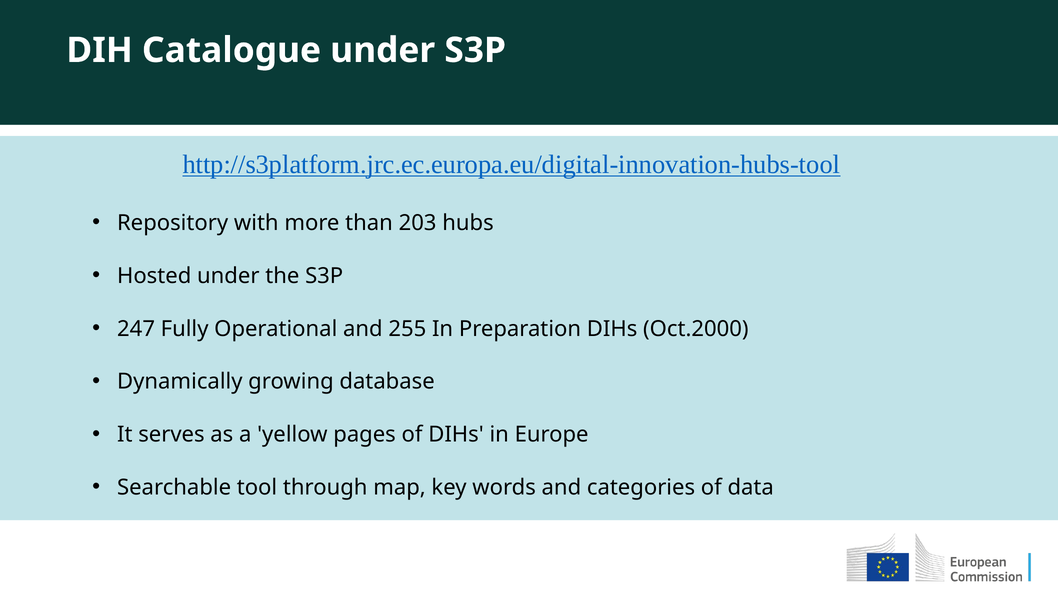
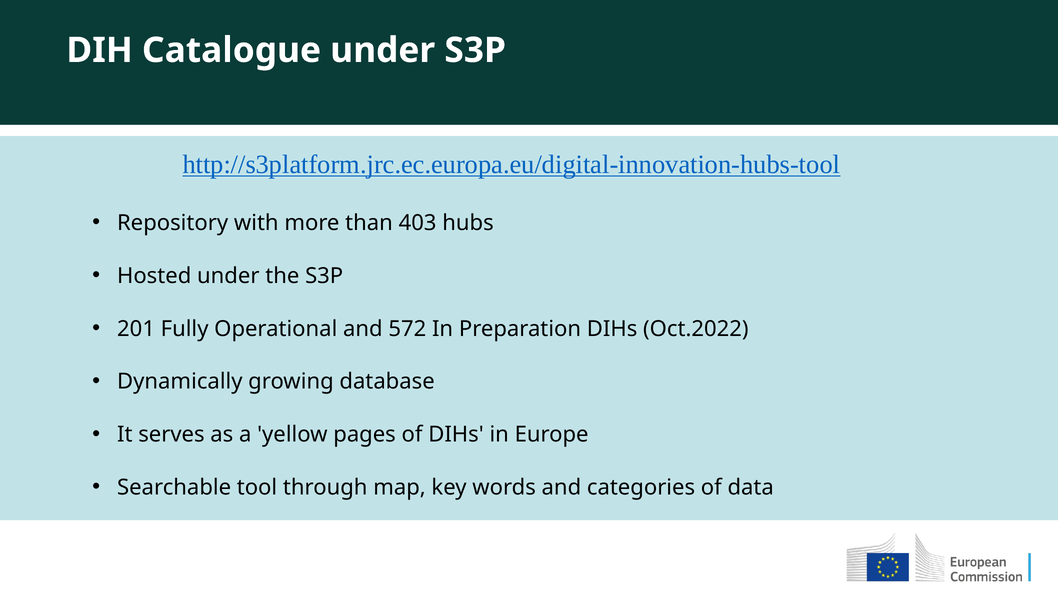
203: 203 -> 403 (418, 223)
247: 247 -> 201 (136, 329)
255: 255 -> 572 (407, 329)
Oct.2000: Oct.2000 -> Oct.2022 (696, 329)
